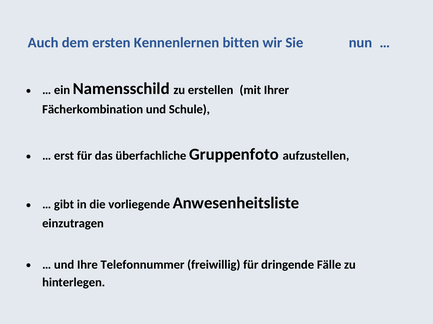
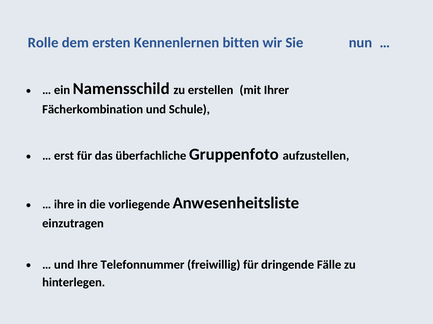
Auch: Auch -> Rolle (43, 43)
gibt: gibt -> ihre (64, 205)
